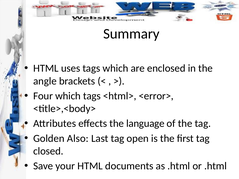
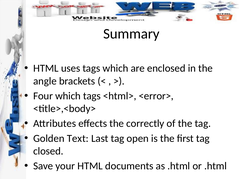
language: language -> correctly (145, 124)
Also: Also -> Text (78, 139)
